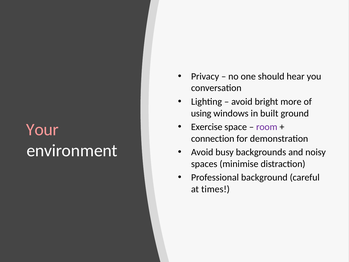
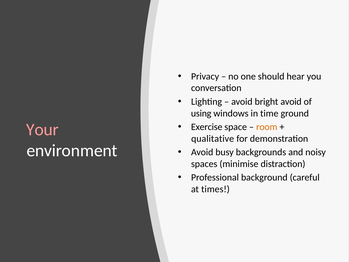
bright more: more -> avoid (291, 102)
built: built -> time (269, 113)
room colour: purple -> orange (267, 127)
connection: connection -> qualitative (213, 138)
